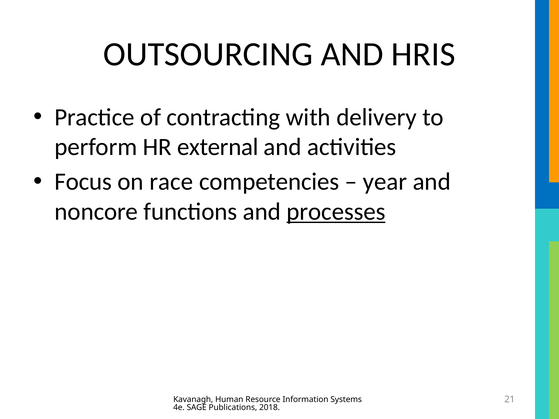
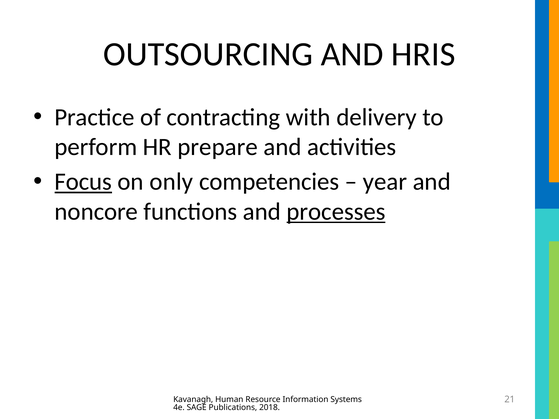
external: external -> prepare (218, 147)
Focus underline: none -> present (83, 182)
race: race -> only (171, 182)
